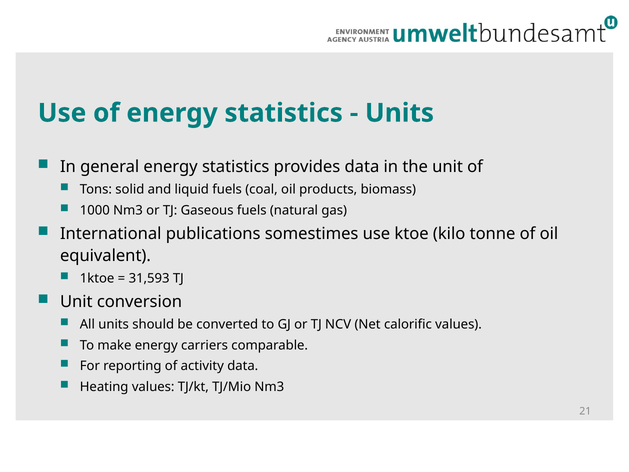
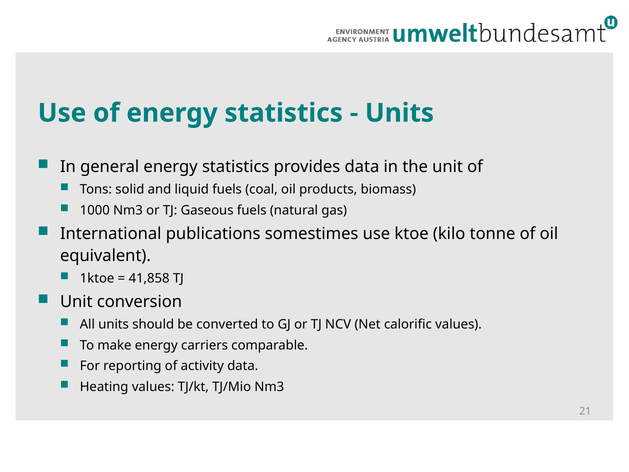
31,593: 31,593 -> 41,858 (149, 278)
